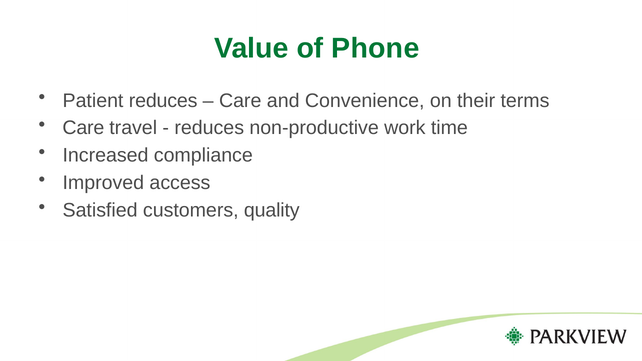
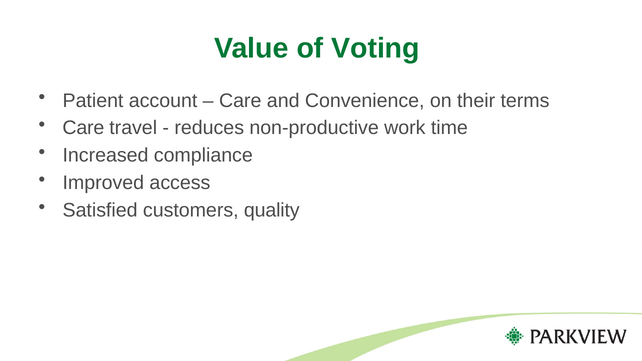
Phone: Phone -> Voting (376, 48)
Patient reduces: reduces -> account (163, 101)
